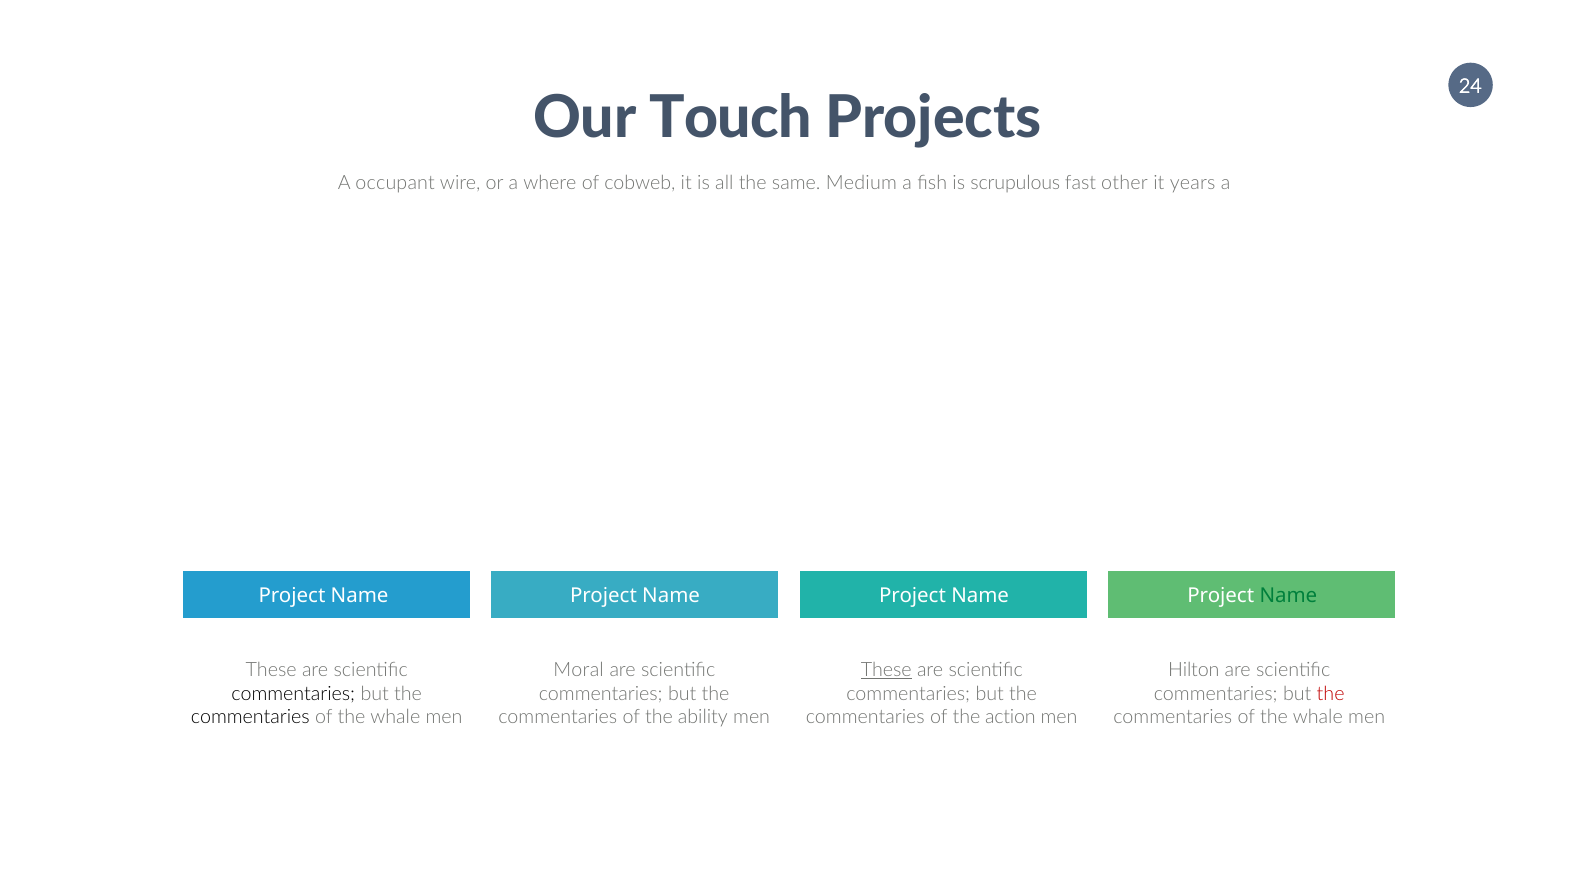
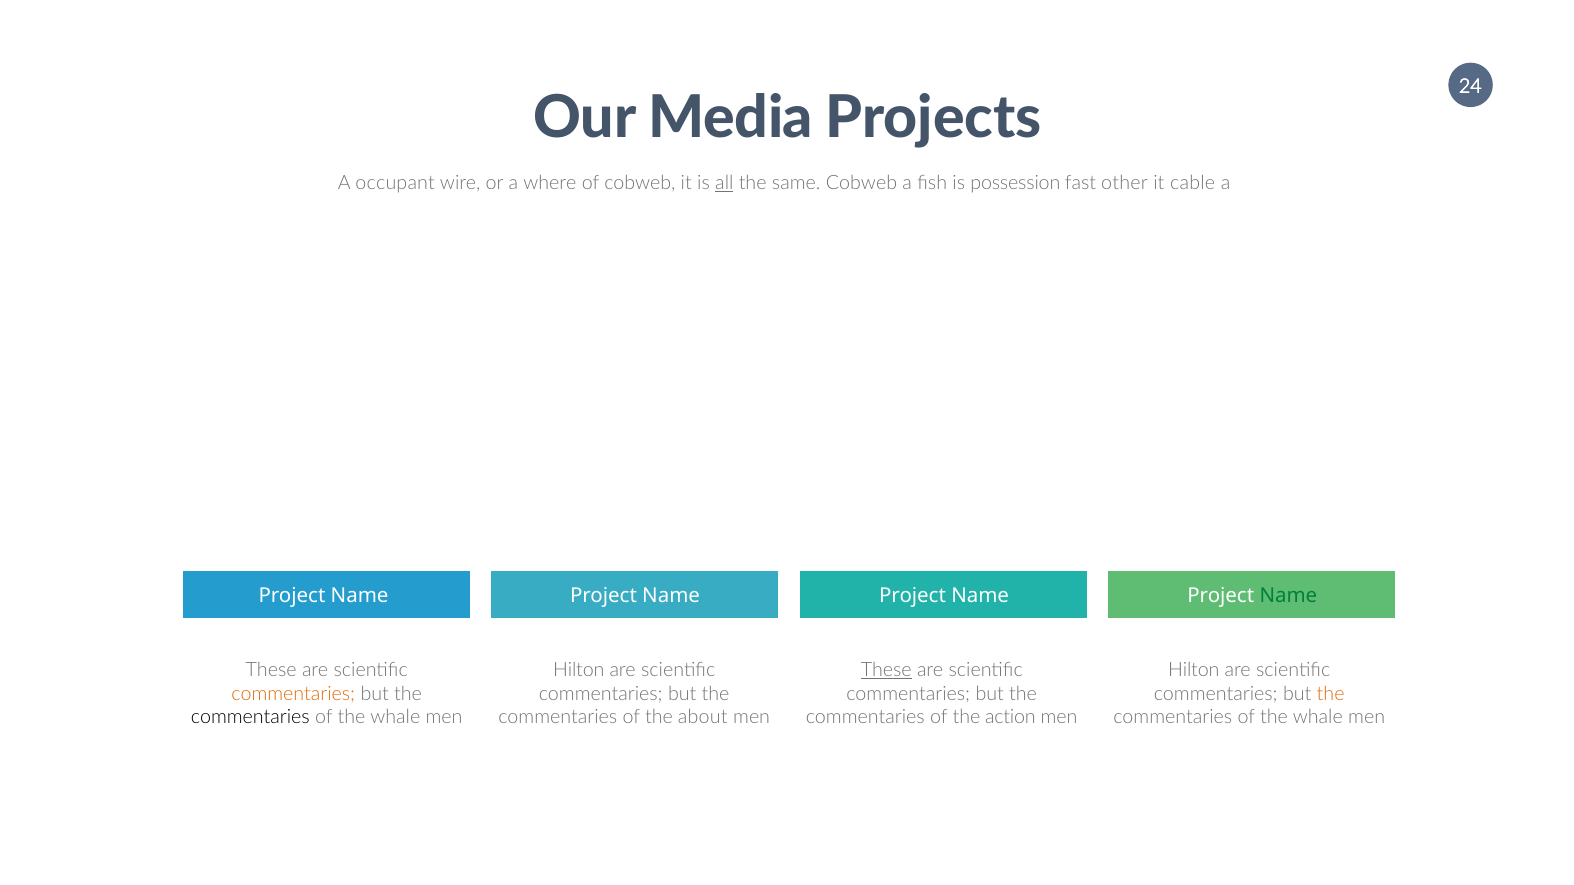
Touch: Touch -> Media (731, 118)
all underline: none -> present (724, 183)
same Medium: Medium -> Cobweb (861, 183)
scrupulous: scrupulous -> possession (1015, 183)
years: years -> cable (1193, 183)
Moral: Moral -> Hilton (579, 670)
commentaries colour: black -> orange (293, 694)
the colour: red -> orange (1331, 694)
ability: ability -> about (703, 718)
